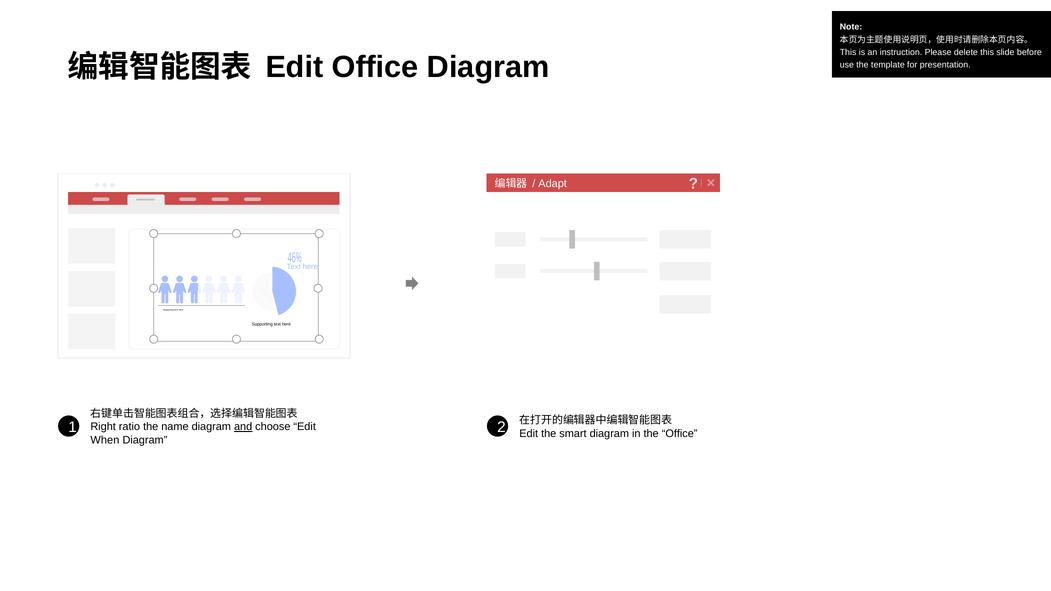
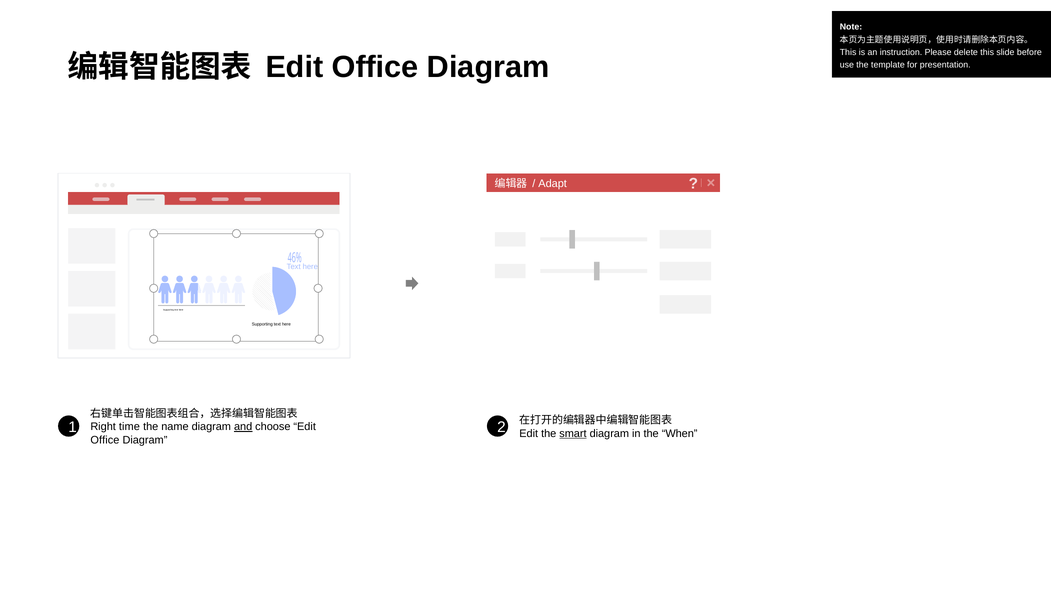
ratio: ratio -> time (129, 427)
smart underline: none -> present (573, 434)
the Office: Office -> When (680, 434)
When: When -> Office (105, 440)
